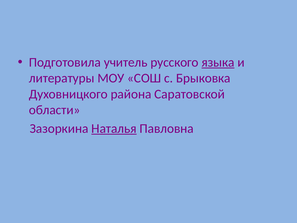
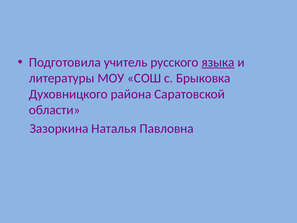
Наталья underline: present -> none (114, 128)
